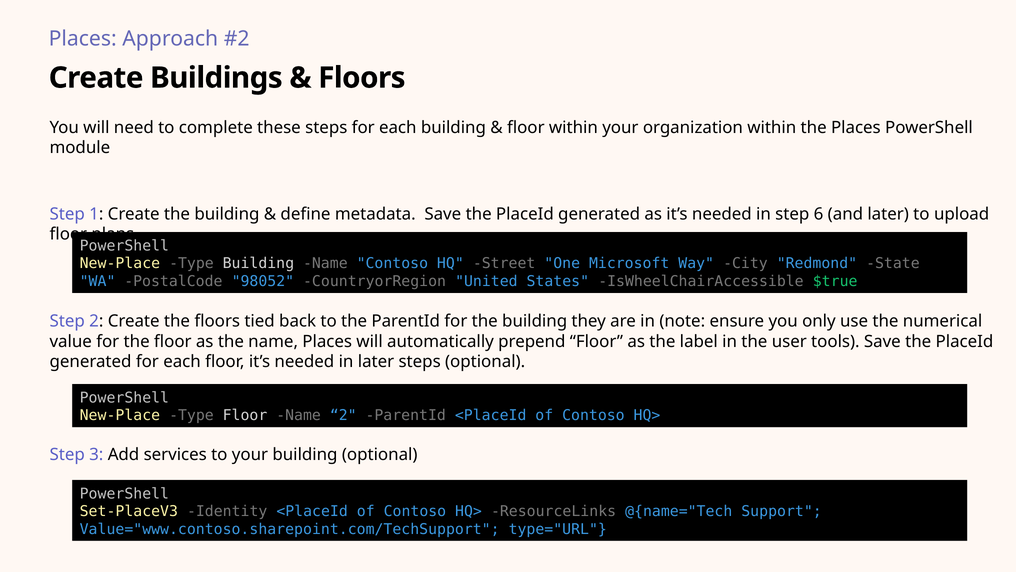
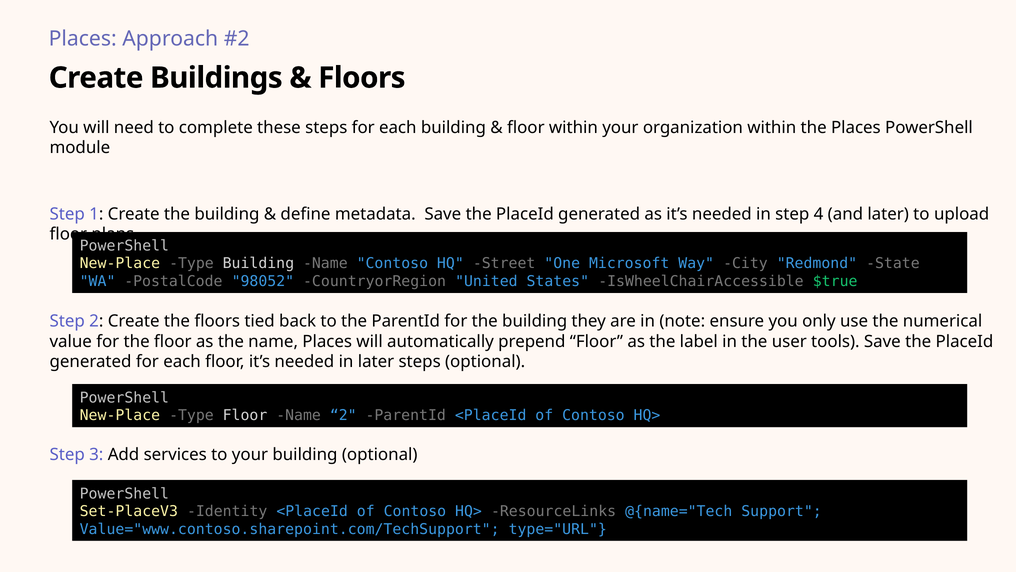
6: 6 -> 4 (818, 214)
